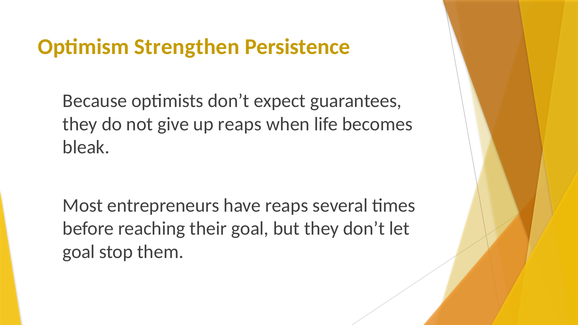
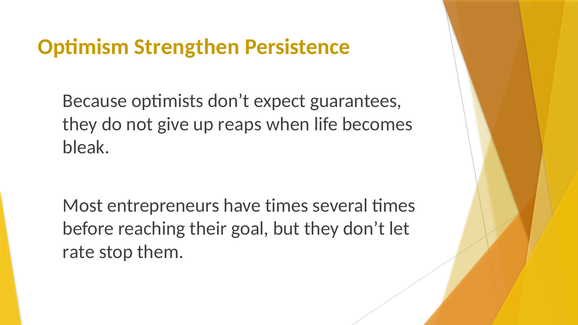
have reaps: reaps -> times (287, 206)
goal: goal -> rate (79, 252)
